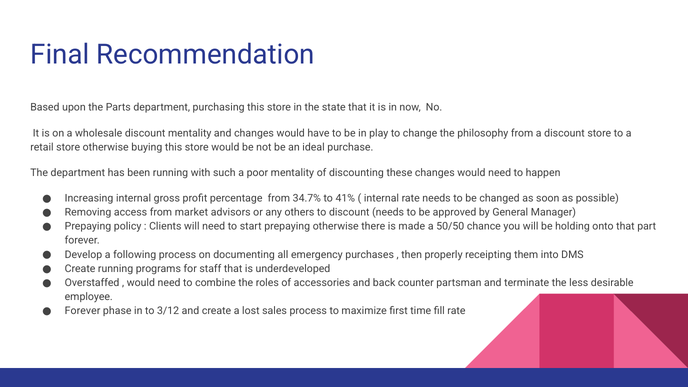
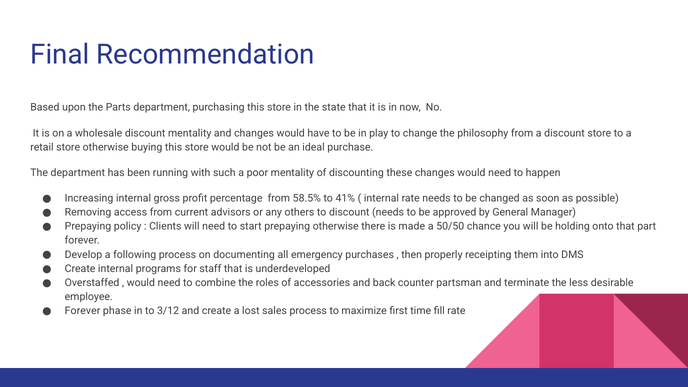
34.7%: 34.7% -> 58.5% (307, 198)
market: market -> current (191, 212)
Create running: running -> internal (116, 269)
